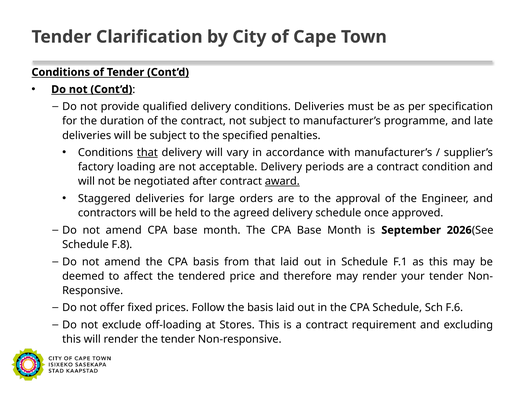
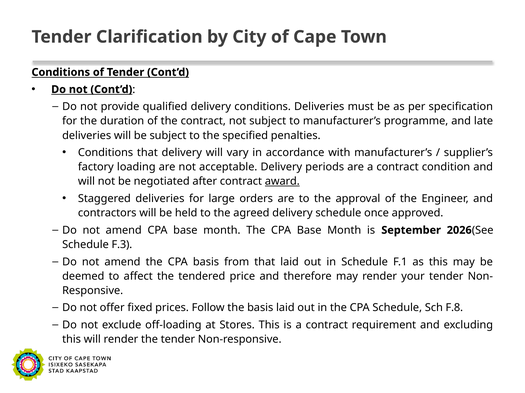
that underline: present -> none (147, 153)
F.8: F.8 -> F.3 (122, 245)
F.6: F.6 -> F.8 (454, 308)
